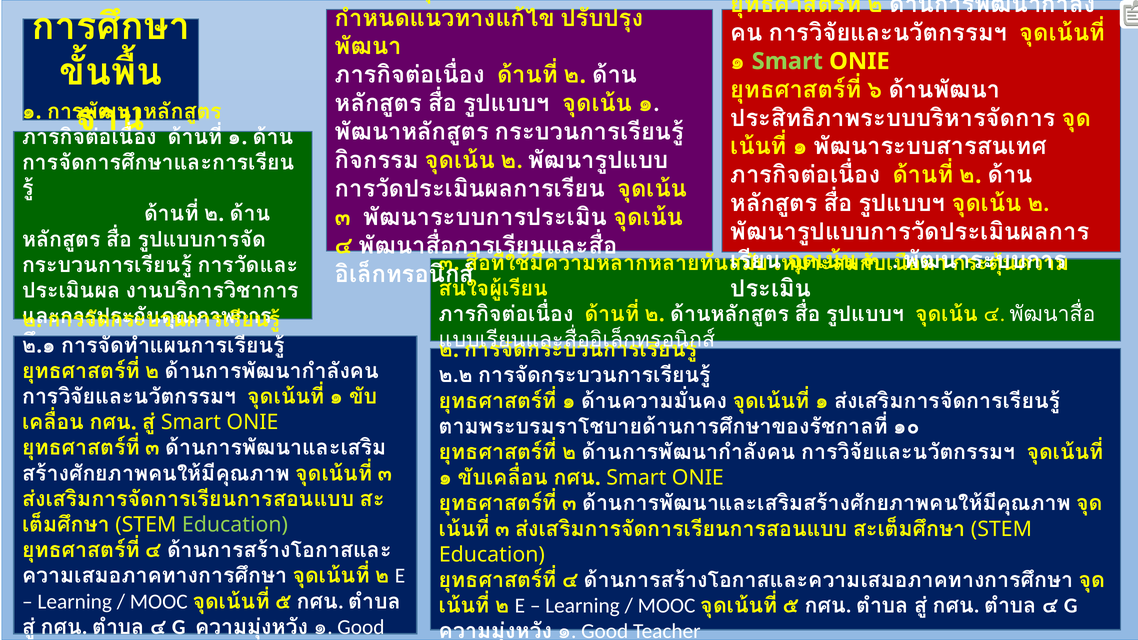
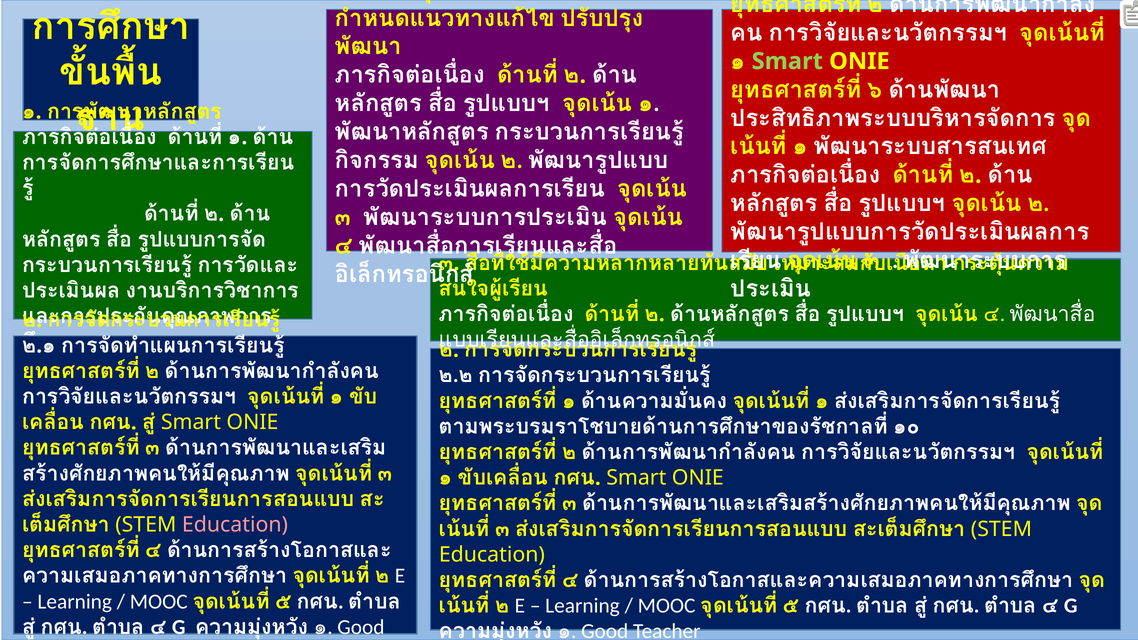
Education colour: light green -> pink (235, 525)
